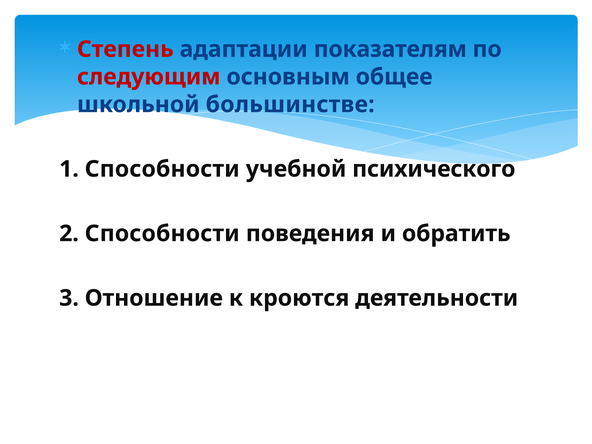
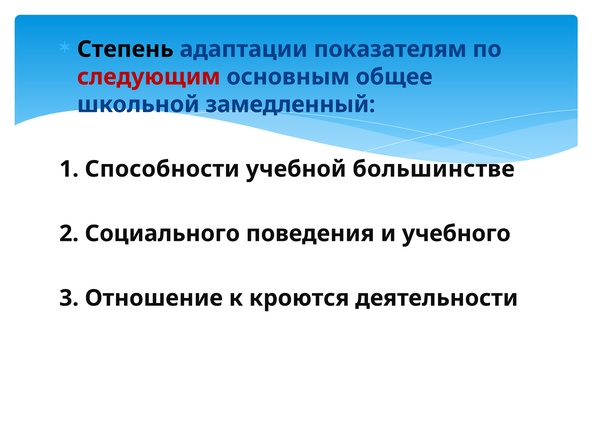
Степень colour: red -> black (125, 49)
большинстве: большинстве -> замедленный (290, 105)
психического: психического -> большинстве (434, 169)
2 Способности: Способности -> Социального (162, 234)
обратить: обратить -> учебного (456, 234)
